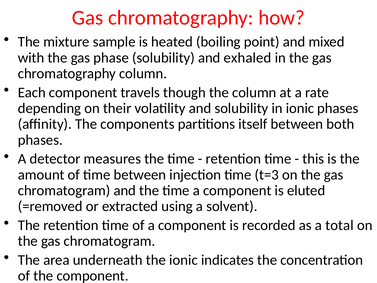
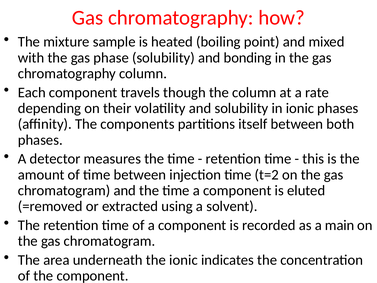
exhaled: exhaled -> bonding (248, 58)
t=3: t=3 -> t=2 (267, 175)
total: total -> main (340, 225)
